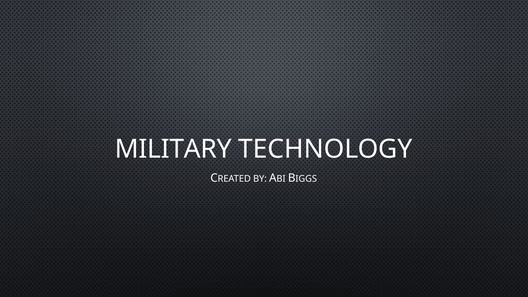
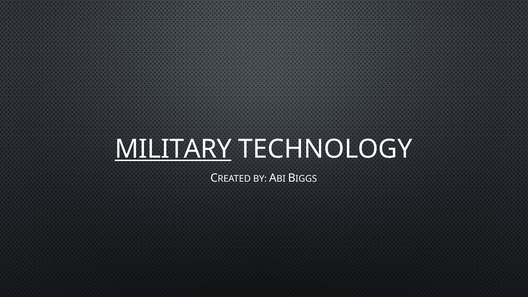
MILITARY underline: none -> present (173, 149)
